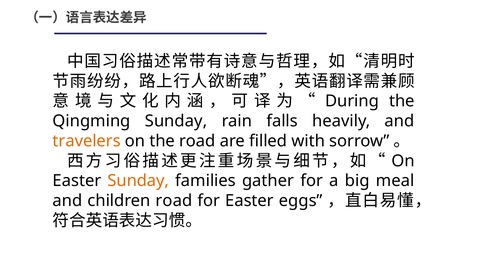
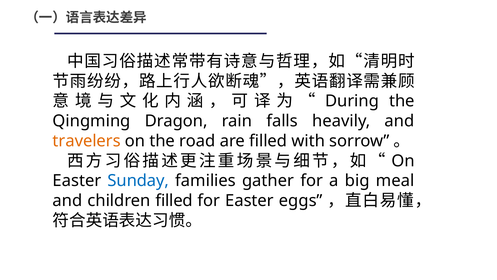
Qingming Sunday: Sunday -> Dragon (176, 121)
Sunday colour: orange -> blue (138, 181)
children road: road -> filled (174, 200)
